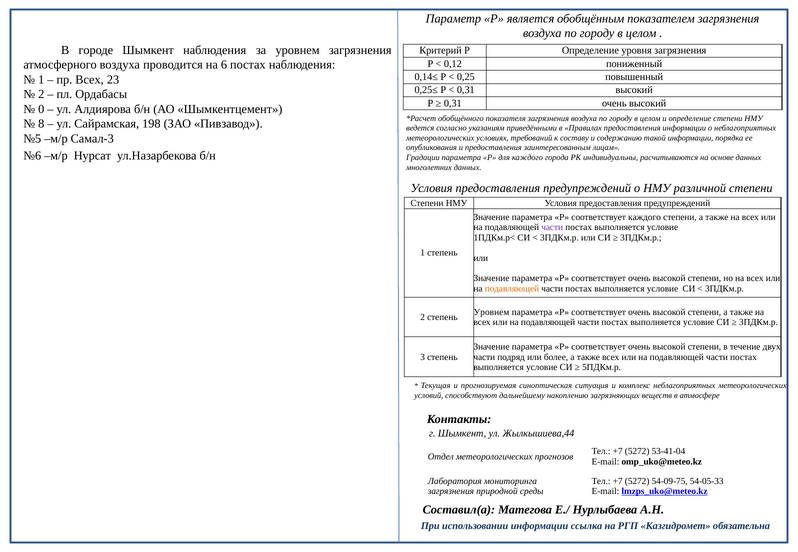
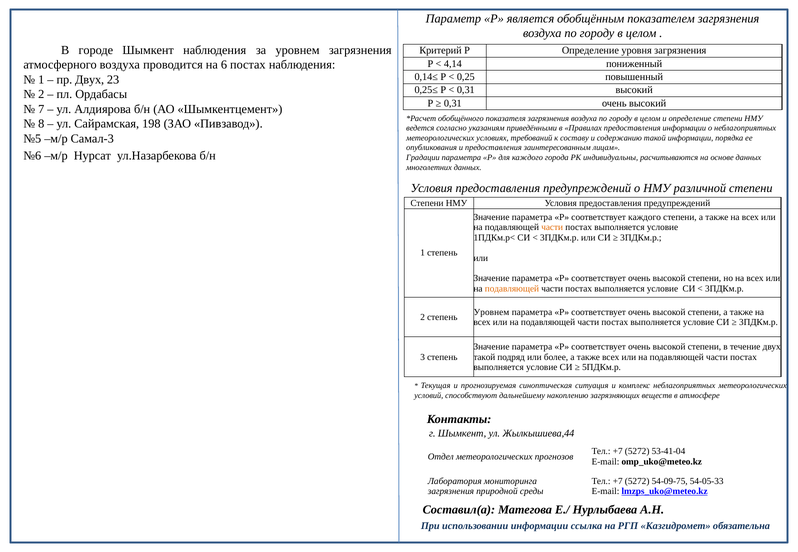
0,12: 0,12 -> 4,14 (453, 64)
пр Всех: Всех -> Двух (90, 80)
0: 0 -> 7 (41, 109)
части colour: purple -> orange (552, 228)
части: части -> такой (484, 357)
